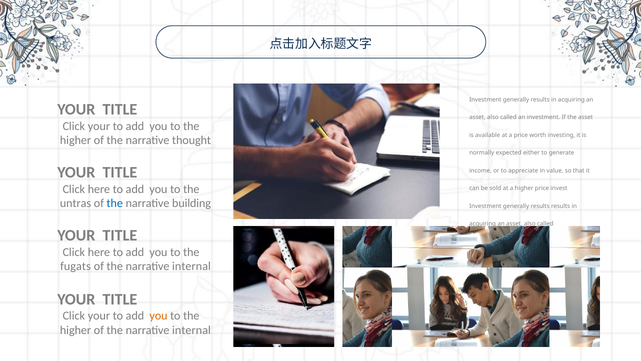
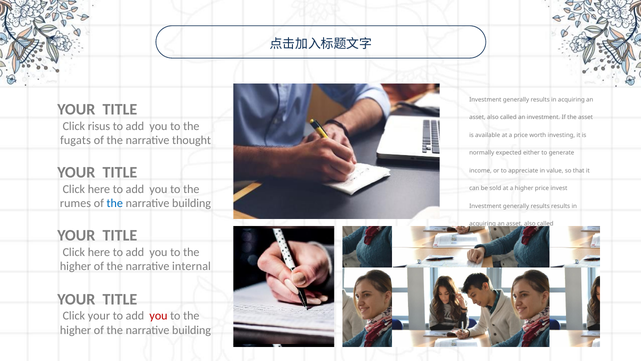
your: your -> risus (99, 126)
higher: higher -> fugats (75, 140)
untras: untras -> rumes (75, 203)
fugats: fugats -> higher (76, 266)
you colour: orange -> red (158, 316)
internal: internal -> building (192, 330)
